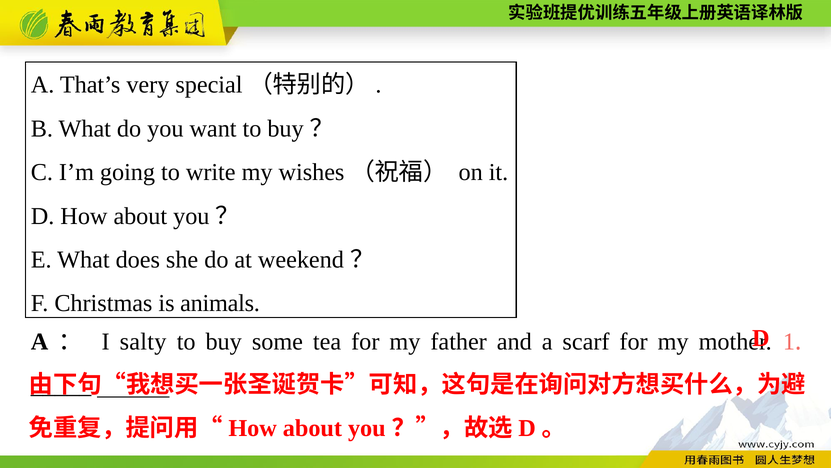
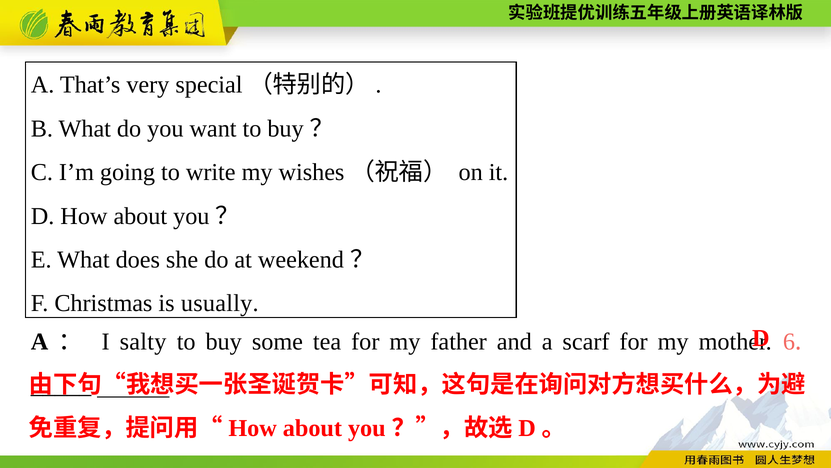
animals: animals -> usually (220, 303)
1: 1 -> 6 (789, 341)
